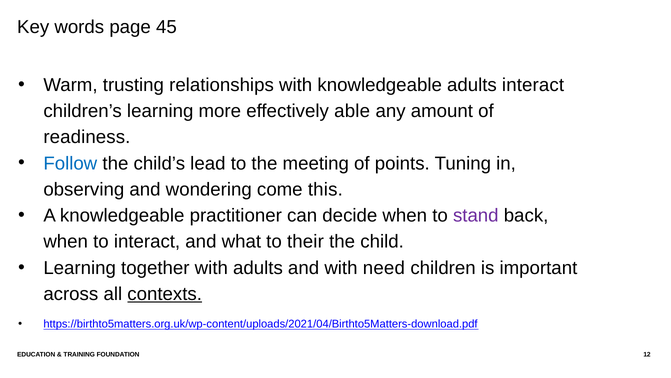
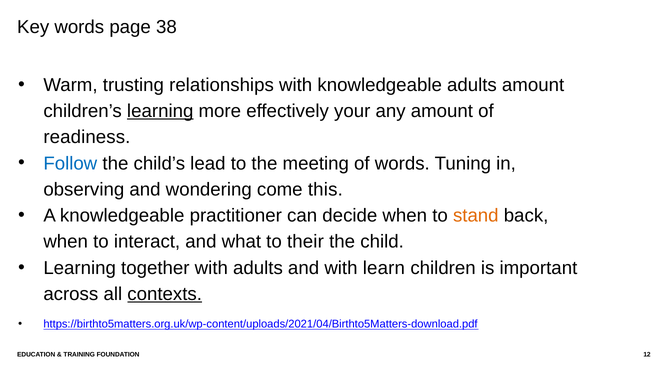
45: 45 -> 38 (166, 27)
adults interact: interact -> amount (533, 85)
learning underline: none -> present (160, 111)
able: able -> your (352, 111)
of points: points -> words (402, 163)
stand colour: purple -> orange (476, 215)
need: need -> learn (384, 268)
